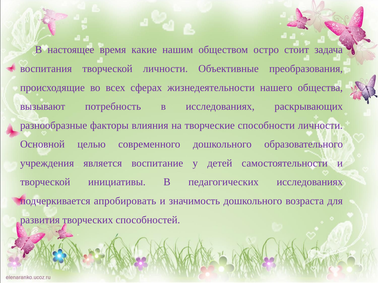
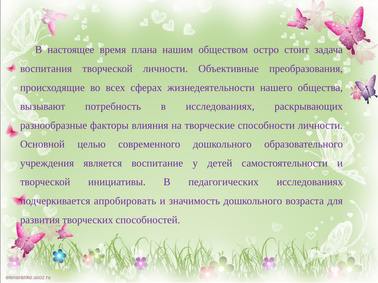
какие: какие -> плана (144, 50)
